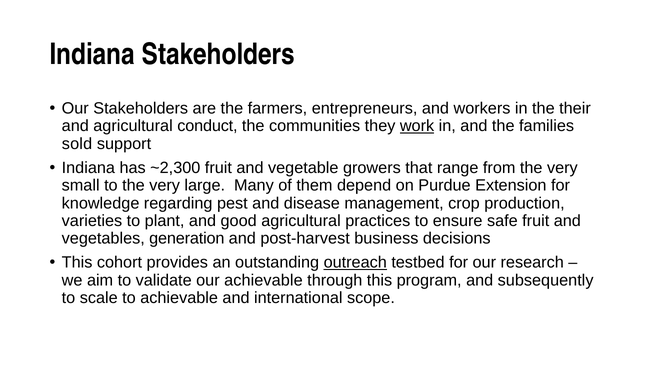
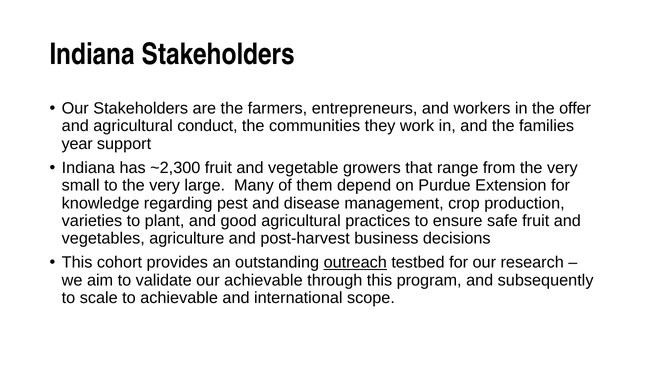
their: their -> offer (575, 108)
work underline: present -> none (417, 126)
sold: sold -> year (77, 144)
generation: generation -> agriculture (187, 238)
